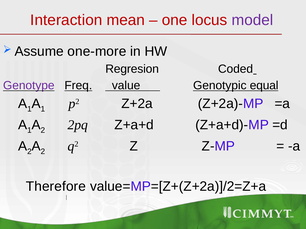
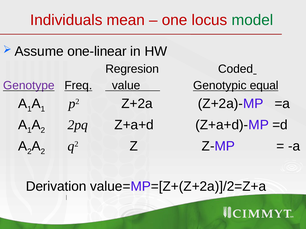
Interaction: Interaction -> Individuals (66, 20)
model colour: purple -> green (252, 20)
one-more: one-more -> one-linear (97, 51)
Therefore: Therefore -> Derivation (56, 187)
